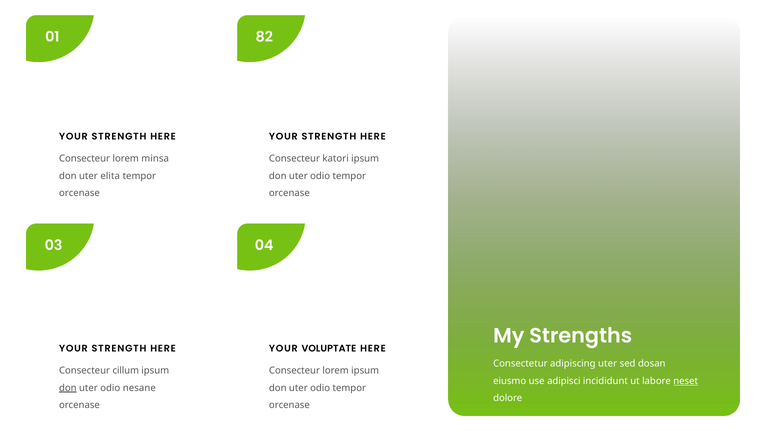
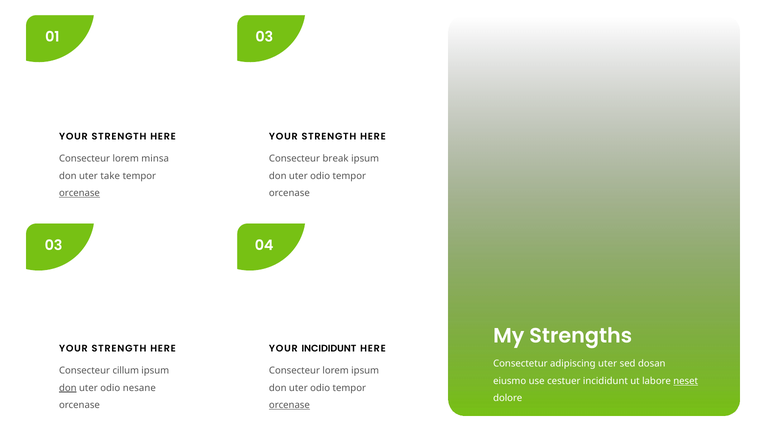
01 82: 82 -> 03 (264, 37)
katori: katori -> break (336, 159)
elita: elita -> take (110, 176)
orcenase underline: none -> present (79, 193)
YOUR VOLUPTATE: VOLUPTATE -> INCIDIDUNT (329, 348)
adipisci: adipisci -> cestuer (564, 381)
orcenase underline: none -> present (289, 405)
